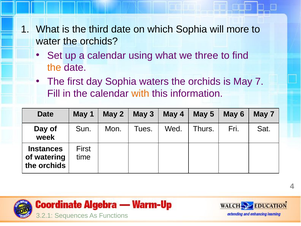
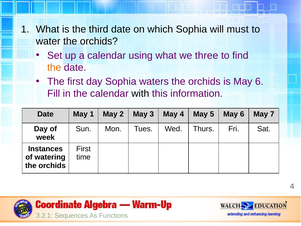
more: more -> must (238, 29)
is May 7: 7 -> 6 (259, 82)
with colour: orange -> black (140, 94)
